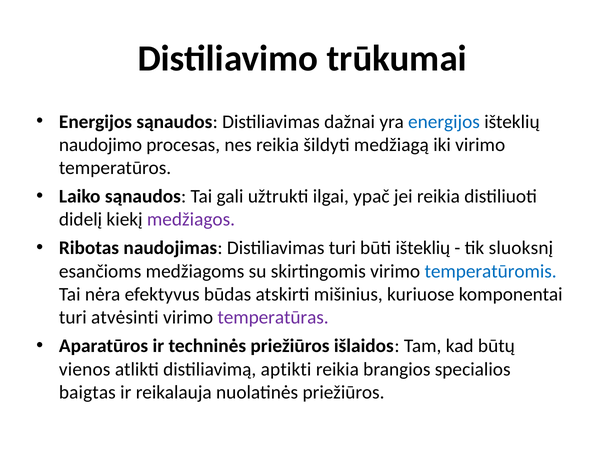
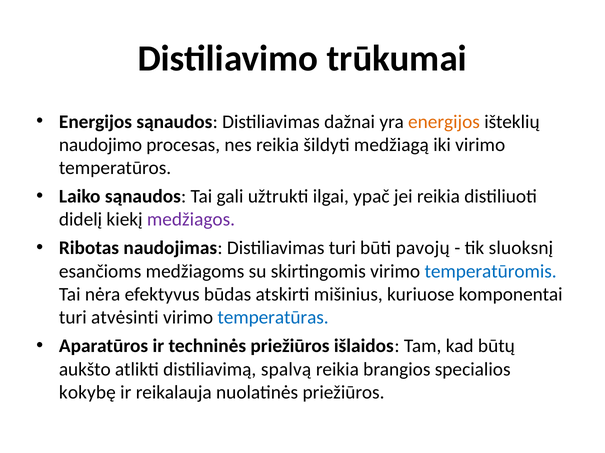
energijos colour: blue -> orange (444, 122)
būti išteklių: išteklių -> pavojų (423, 248)
temperatūras colour: purple -> blue (273, 318)
vienos: vienos -> aukšto (85, 370)
aptikti: aptikti -> spalvą (286, 370)
baigtas: baigtas -> kokybę (87, 393)
